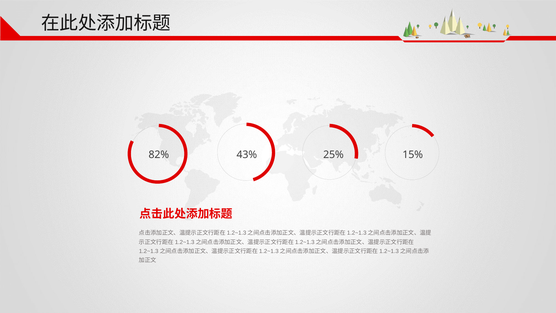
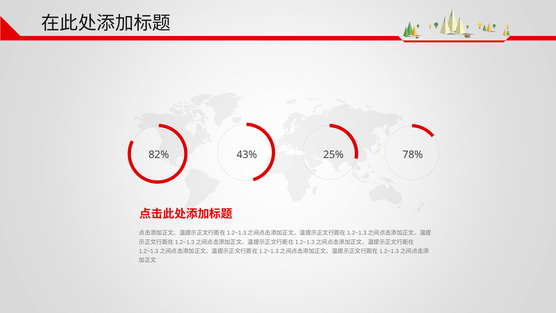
15%: 15% -> 78% (413, 154)
